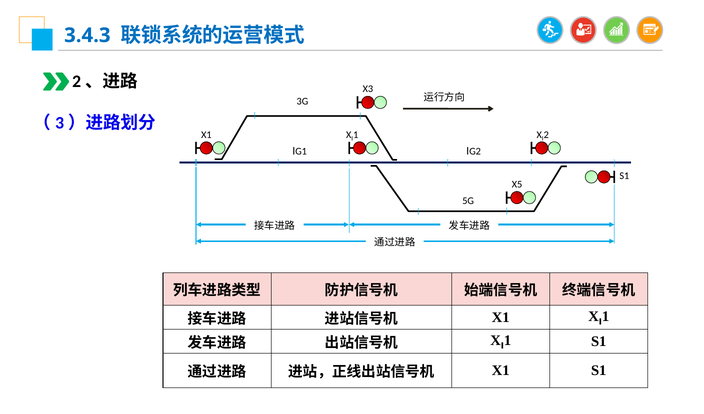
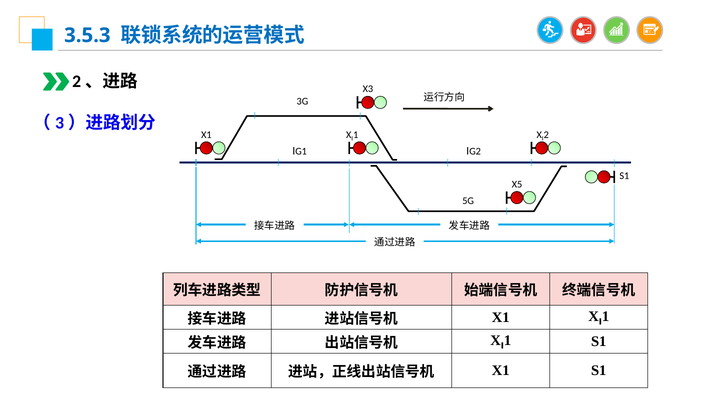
3.4.3: 3.4.3 -> 3.5.3 (87, 35)
